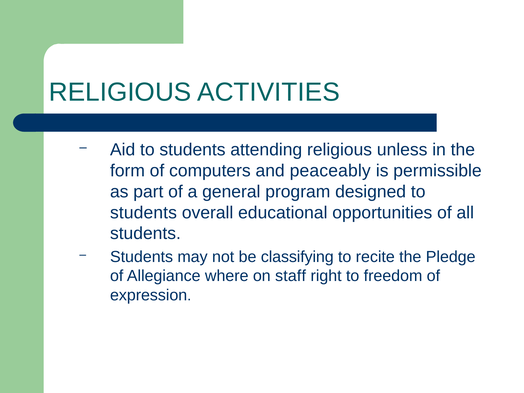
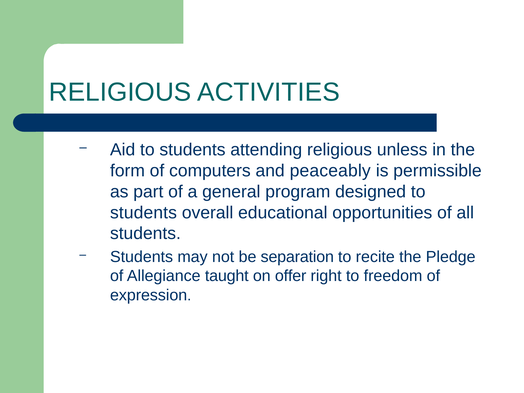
classifying: classifying -> separation (297, 257)
where: where -> taught (227, 276)
staff: staff -> offer (291, 276)
